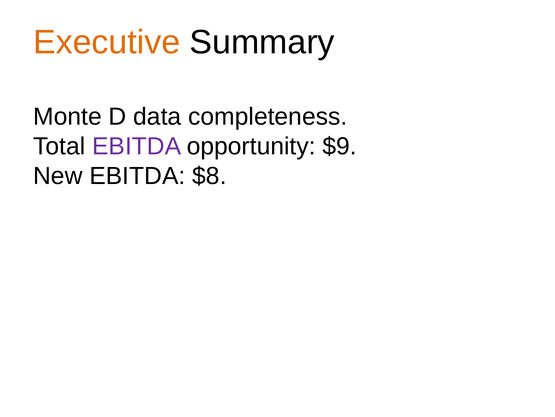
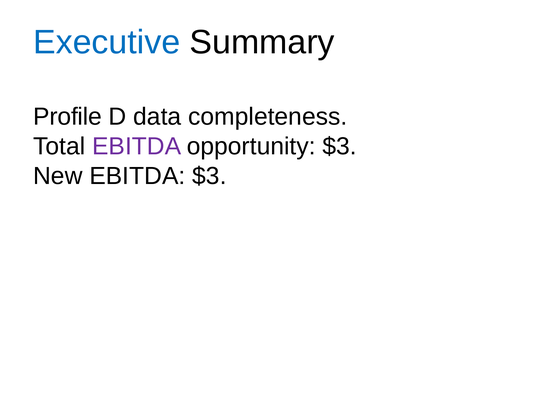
Executive colour: orange -> blue (107, 42)
Monte: Monte -> Profile (68, 116)
opportunity $9: $9 -> $3 (340, 146)
EBITDA $8: $8 -> $3 (209, 176)
